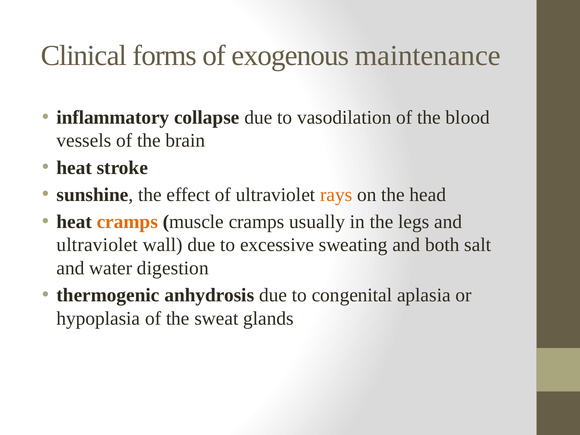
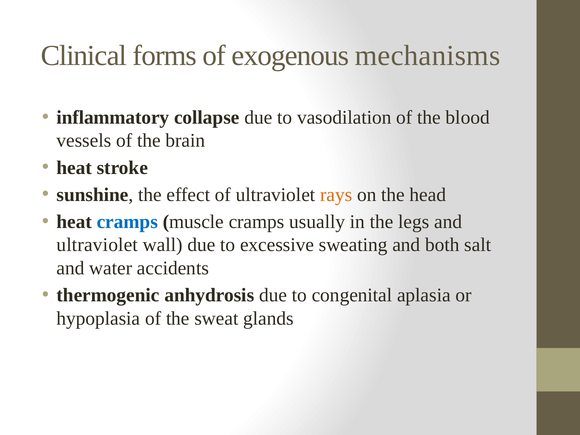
maintenance: maintenance -> mechanisms (428, 56)
cramps colour: orange -> blue (127, 222)
digestion: digestion -> accidents (173, 268)
